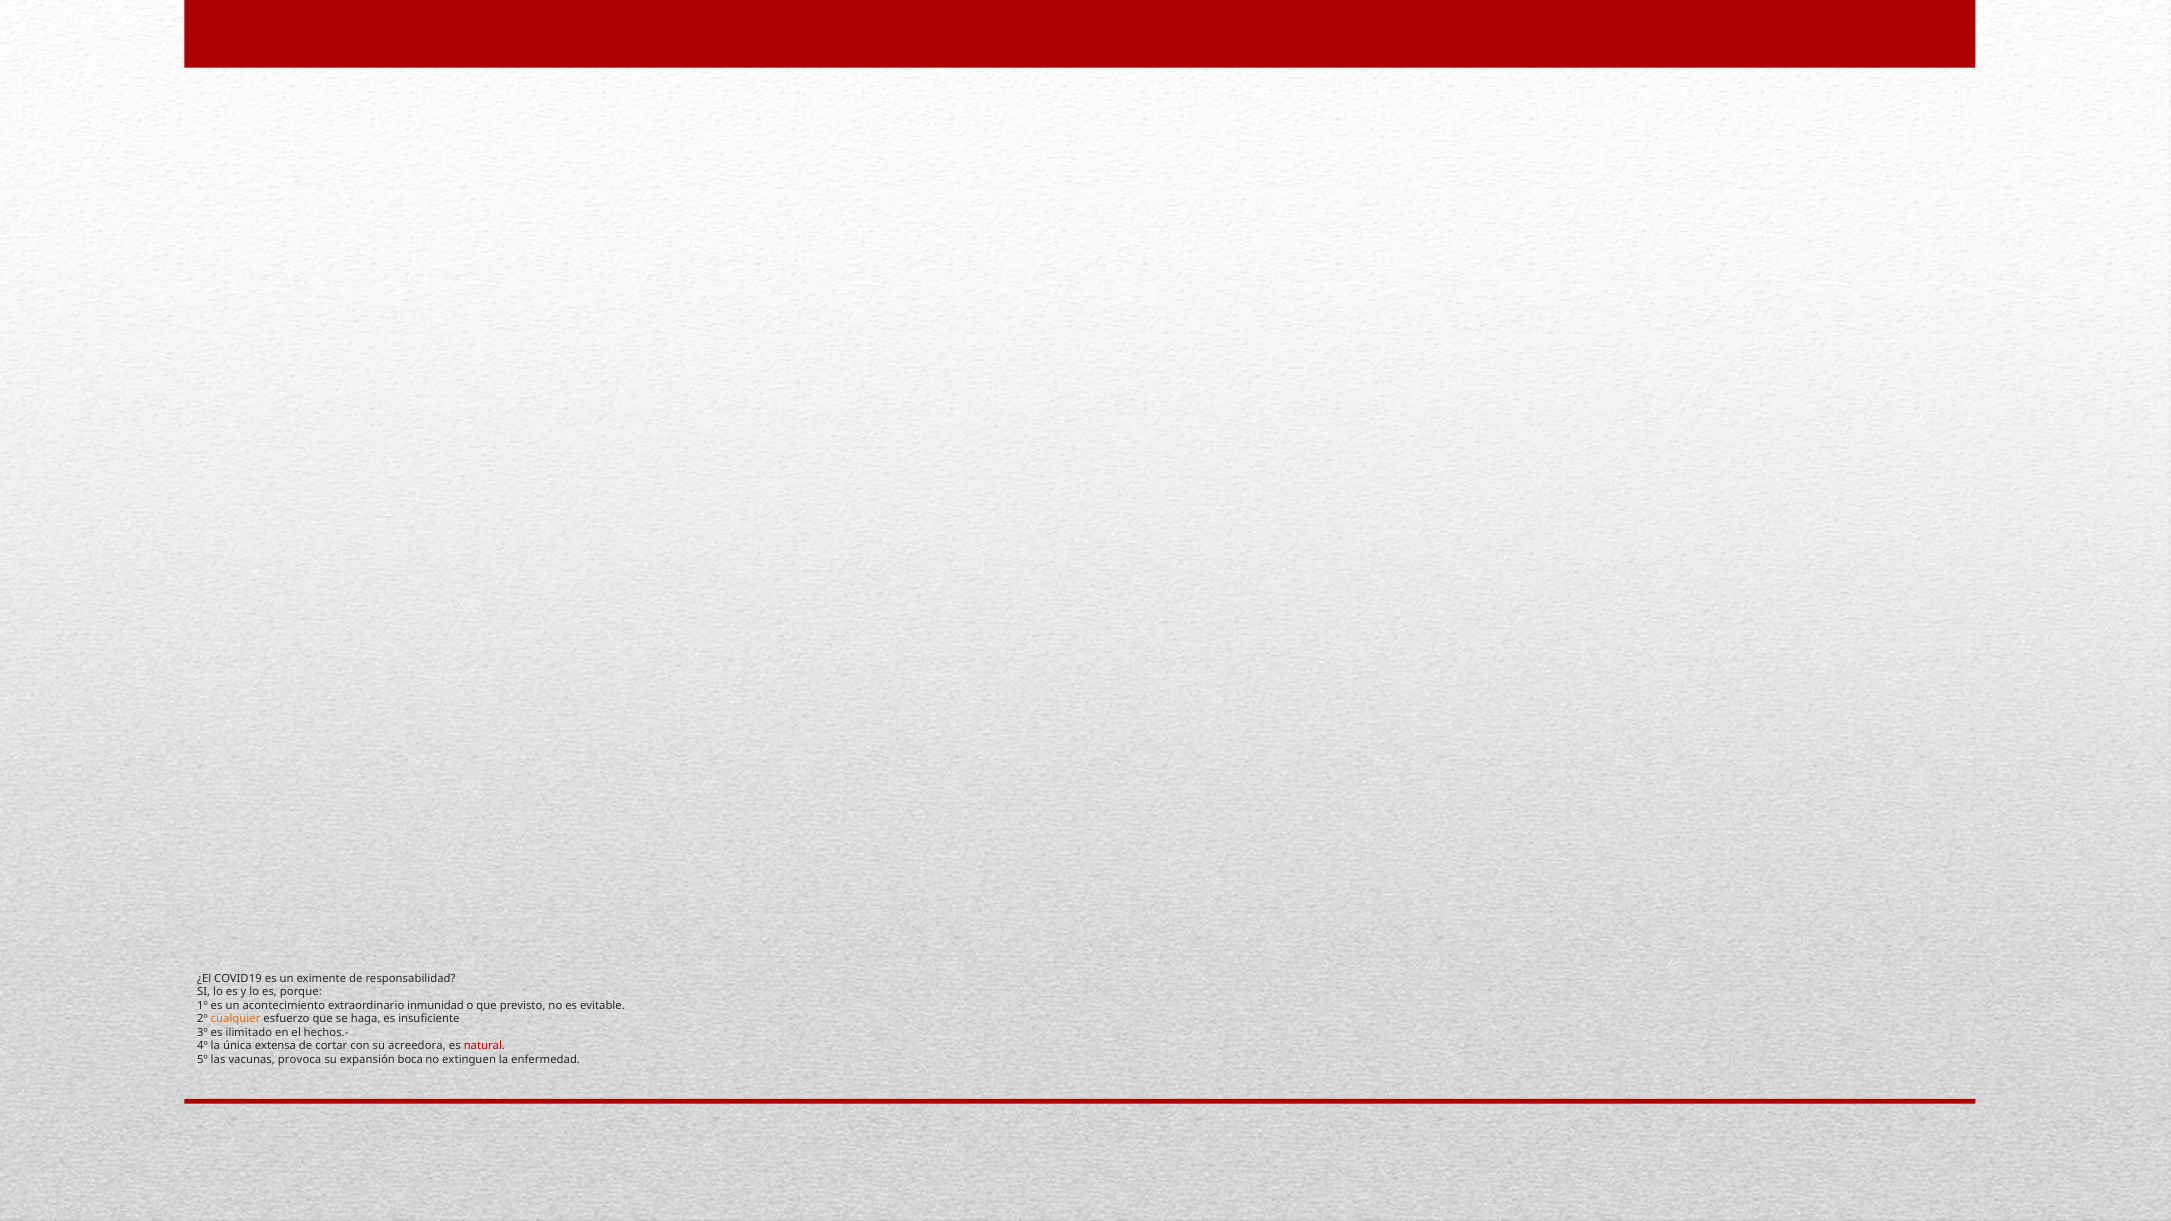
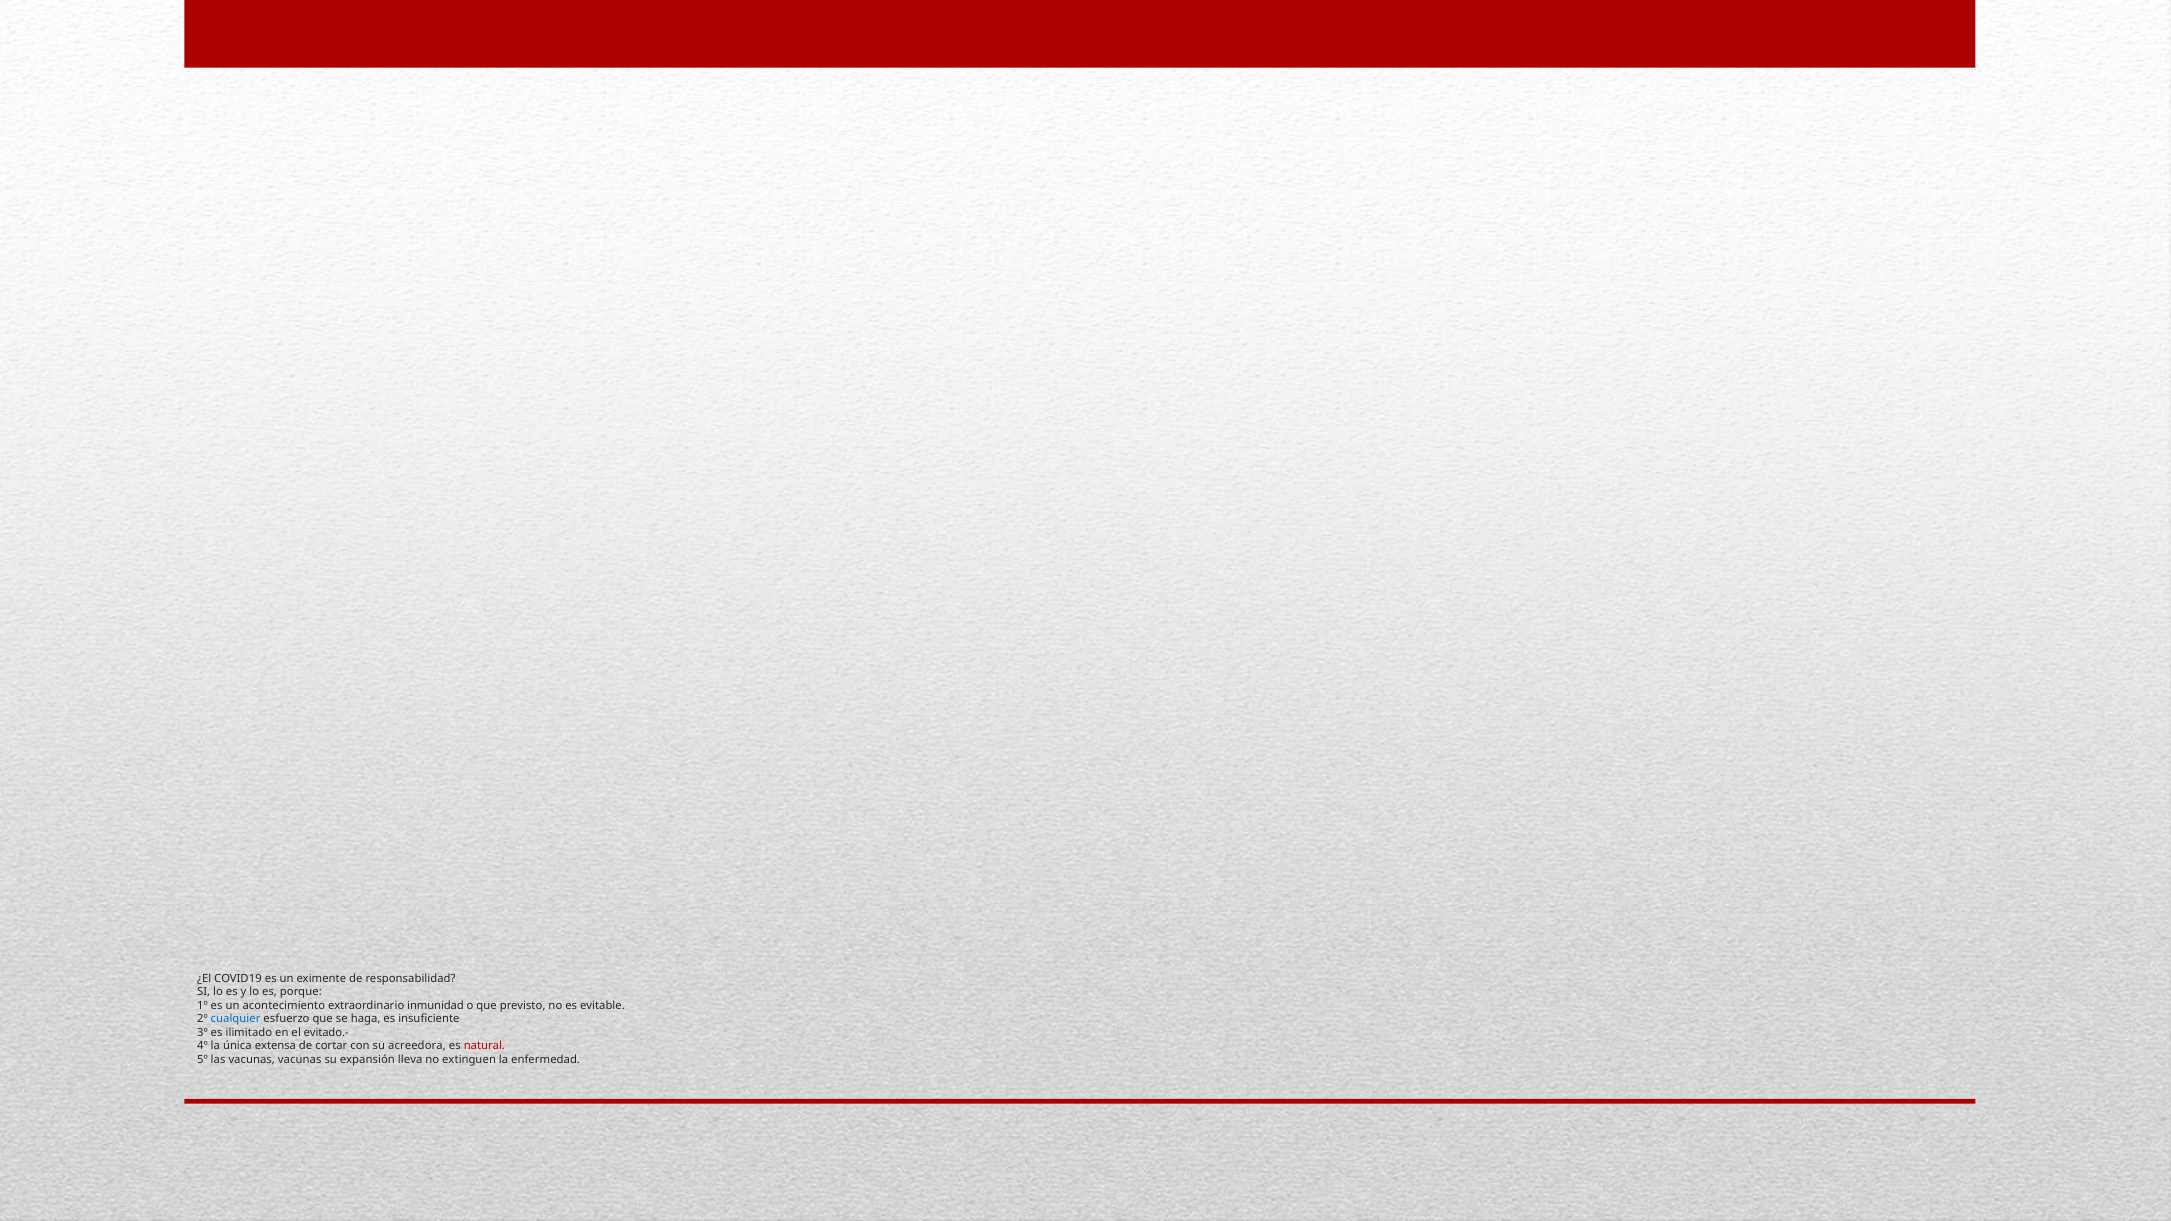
cualquier colour: orange -> blue (236, 1019)
hechos.-: hechos.- -> evitado.- (326, 1033)
vacunas provoca: provoca -> vacunas (300, 1060)
boca: boca -> lleva (410, 1060)
